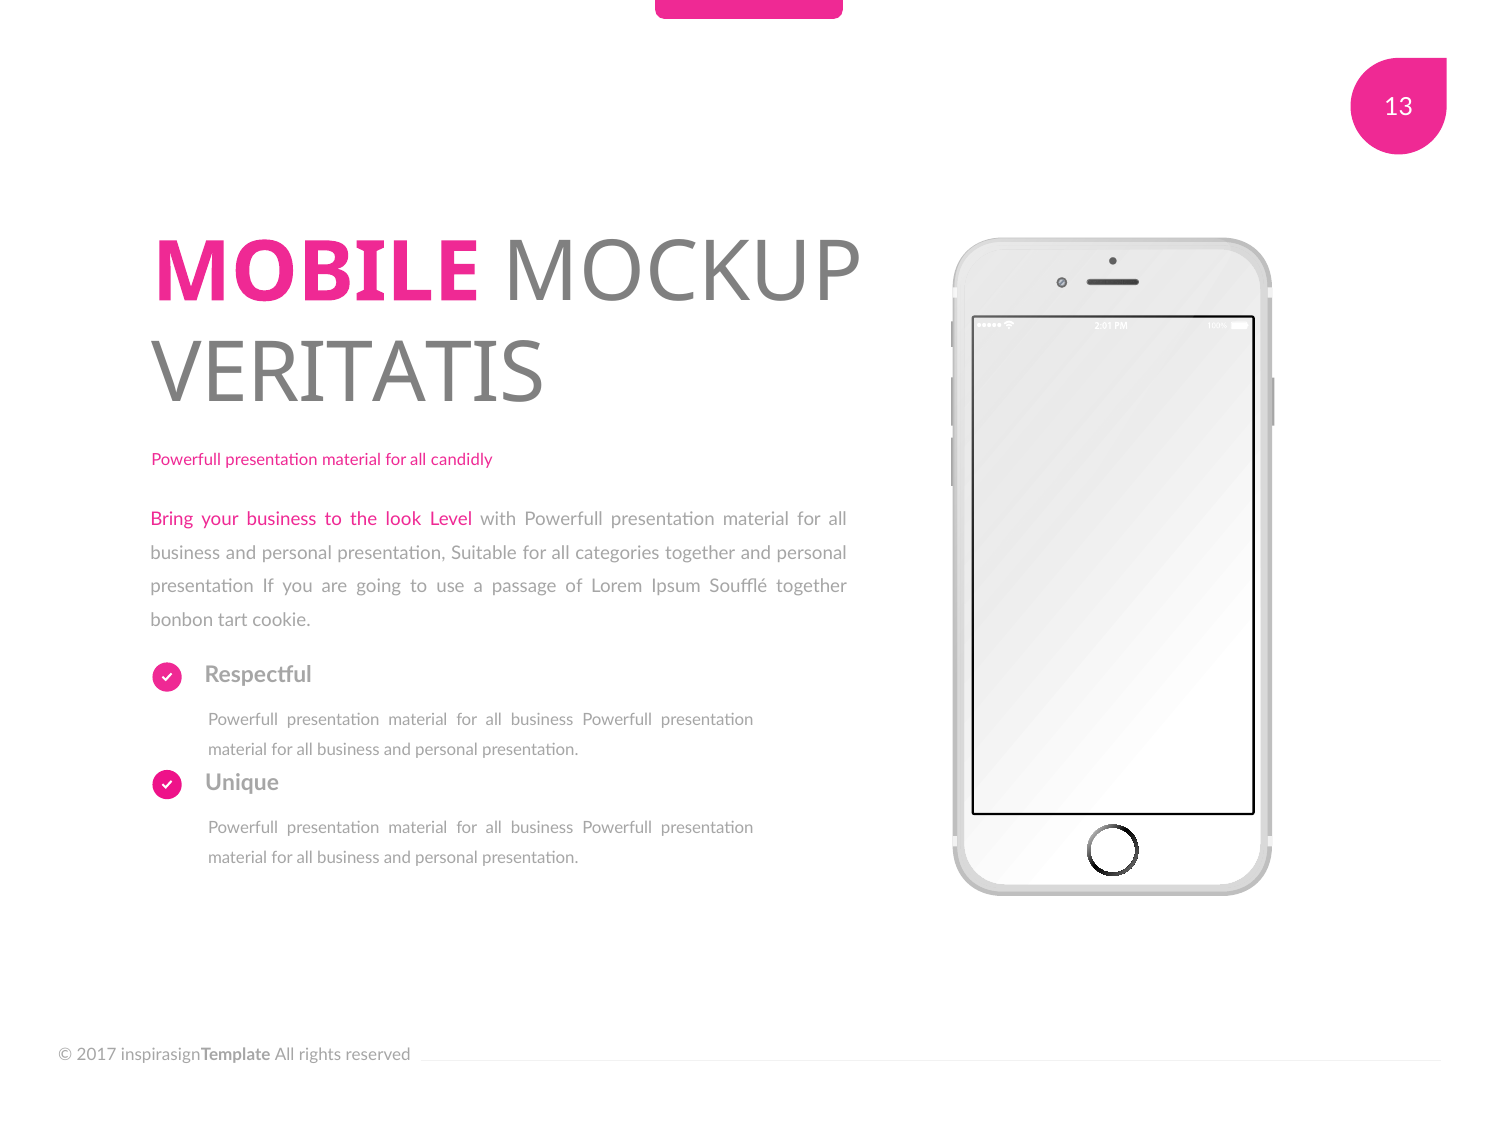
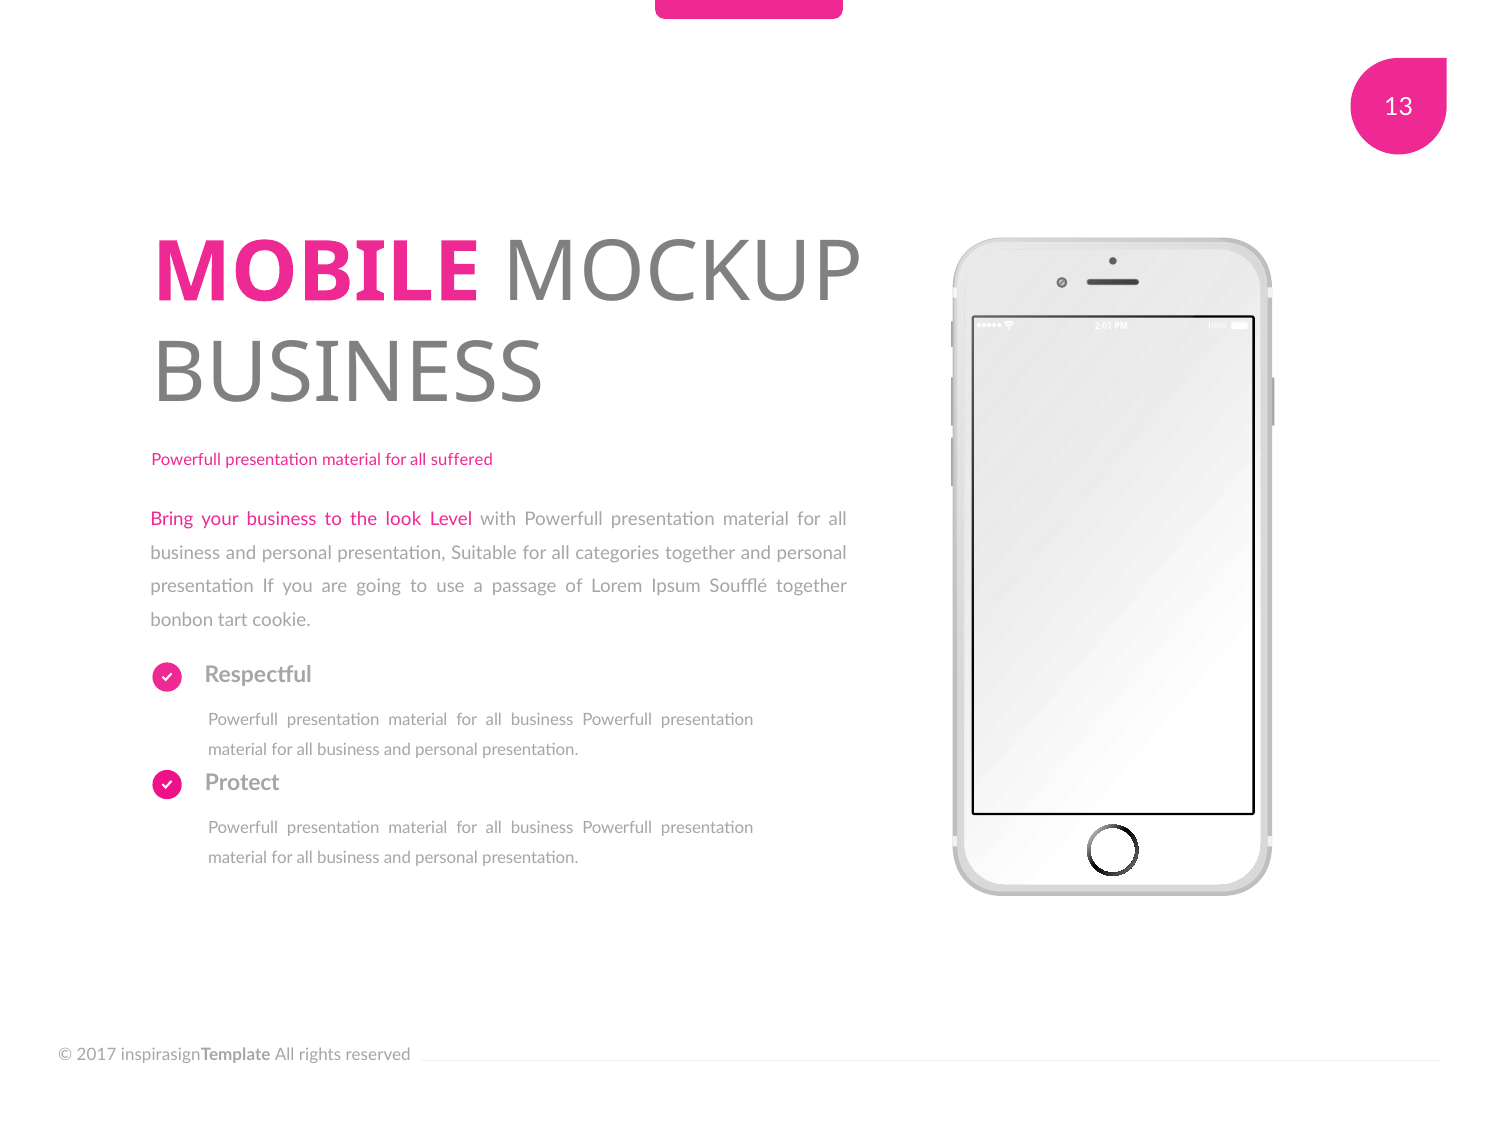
VERITATIS: VERITATIS -> BUSINESS (348, 374)
candidly: candidly -> suffered (462, 460)
Unique: Unique -> Protect (242, 783)
